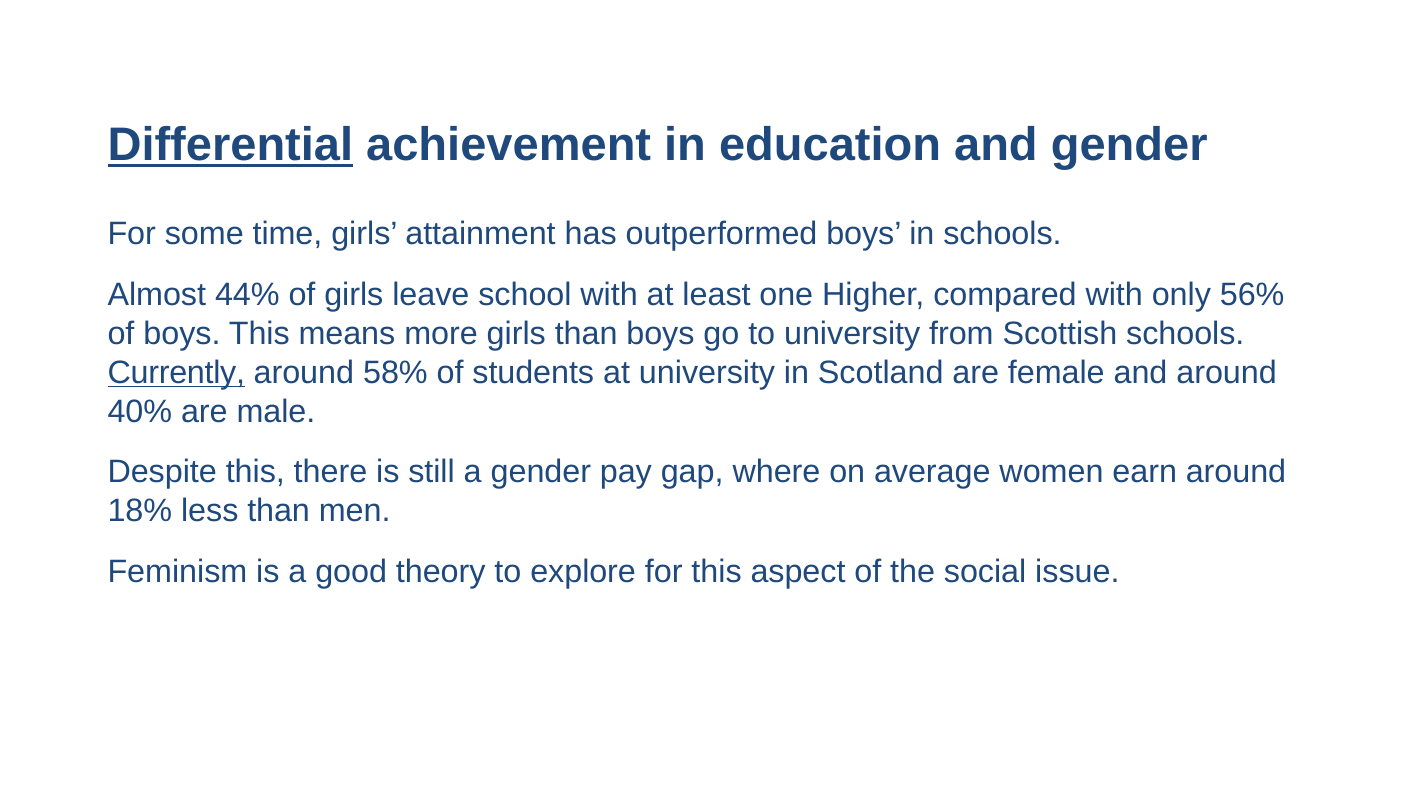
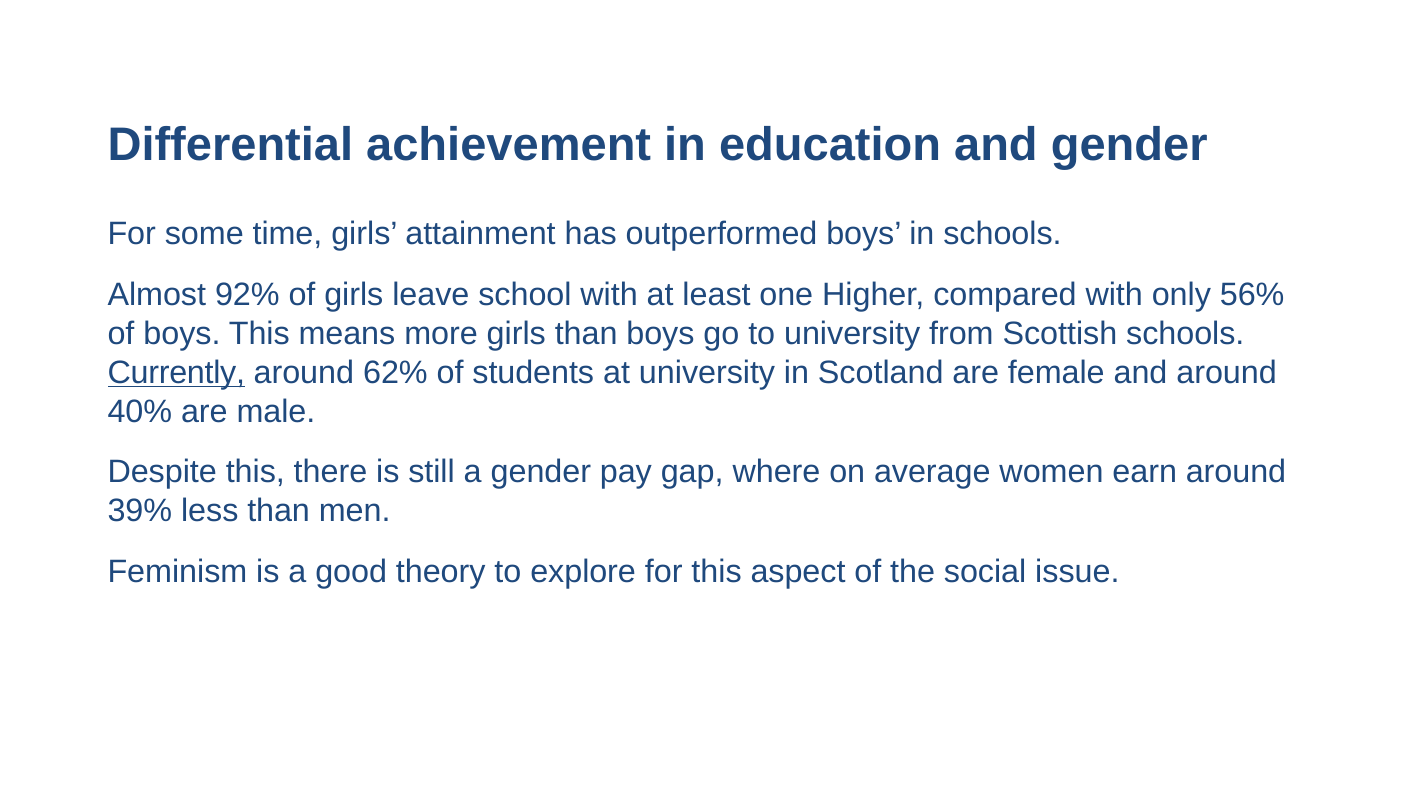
Differential underline: present -> none (230, 145)
44%: 44% -> 92% (247, 295)
58%: 58% -> 62% (395, 372)
18%: 18% -> 39% (140, 511)
